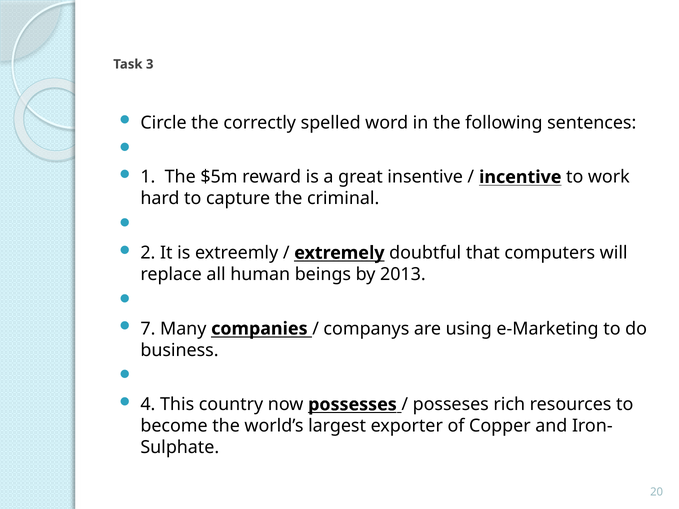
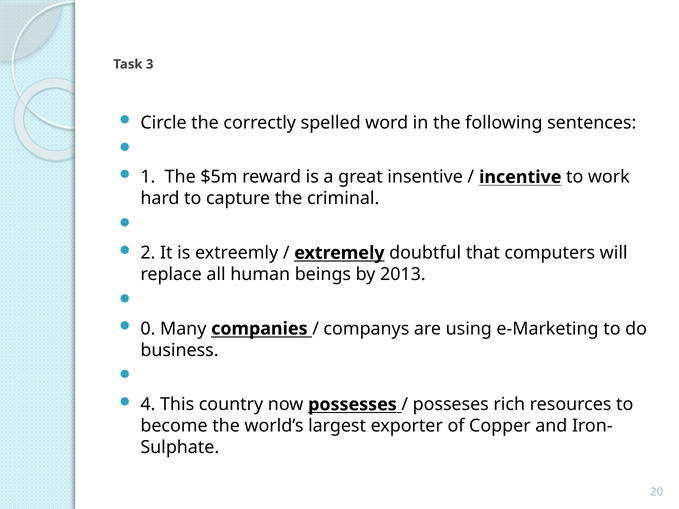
7: 7 -> 0 (148, 329)
